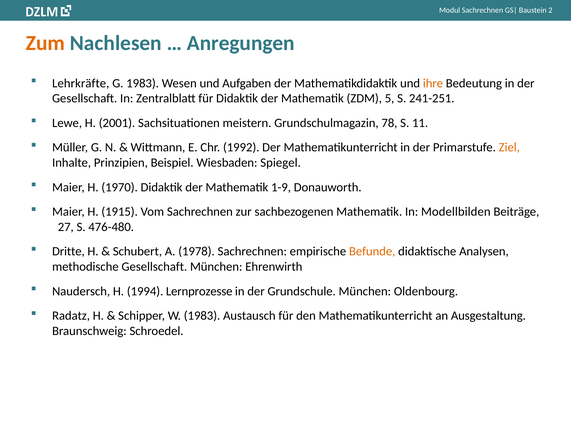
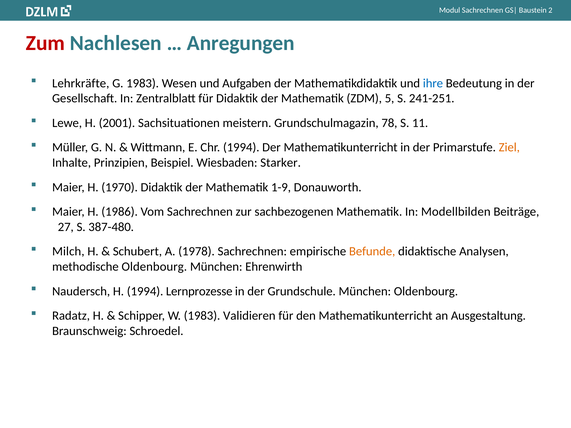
Zum colour: orange -> red (46, 43)
ihre colour: orange -> blue (433, 83)
Chr 1992: 1992 -> 1994 (241, 148)
Spiegel: Spiegel -> Starker (281, 163)
1915: 1915 -> 1986 (120, 212)
476-480: 476-480 -> 387-480 (111, 227)
Dritte: Dritte -> Milch (68, 252)
methodische Gesellschaft: Gesellschaft -> Oldenbourg (154, 267)
Austausch: Austausch -> Validieren (249, 316)
